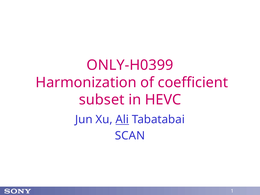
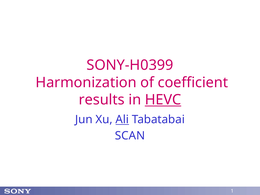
ONLY-H0399: ONLY-H0399 -> SONY-H0399 (130, 65)
subset: subset -> results (102, 100)
HEVC underline: none -> present (163, 100)
